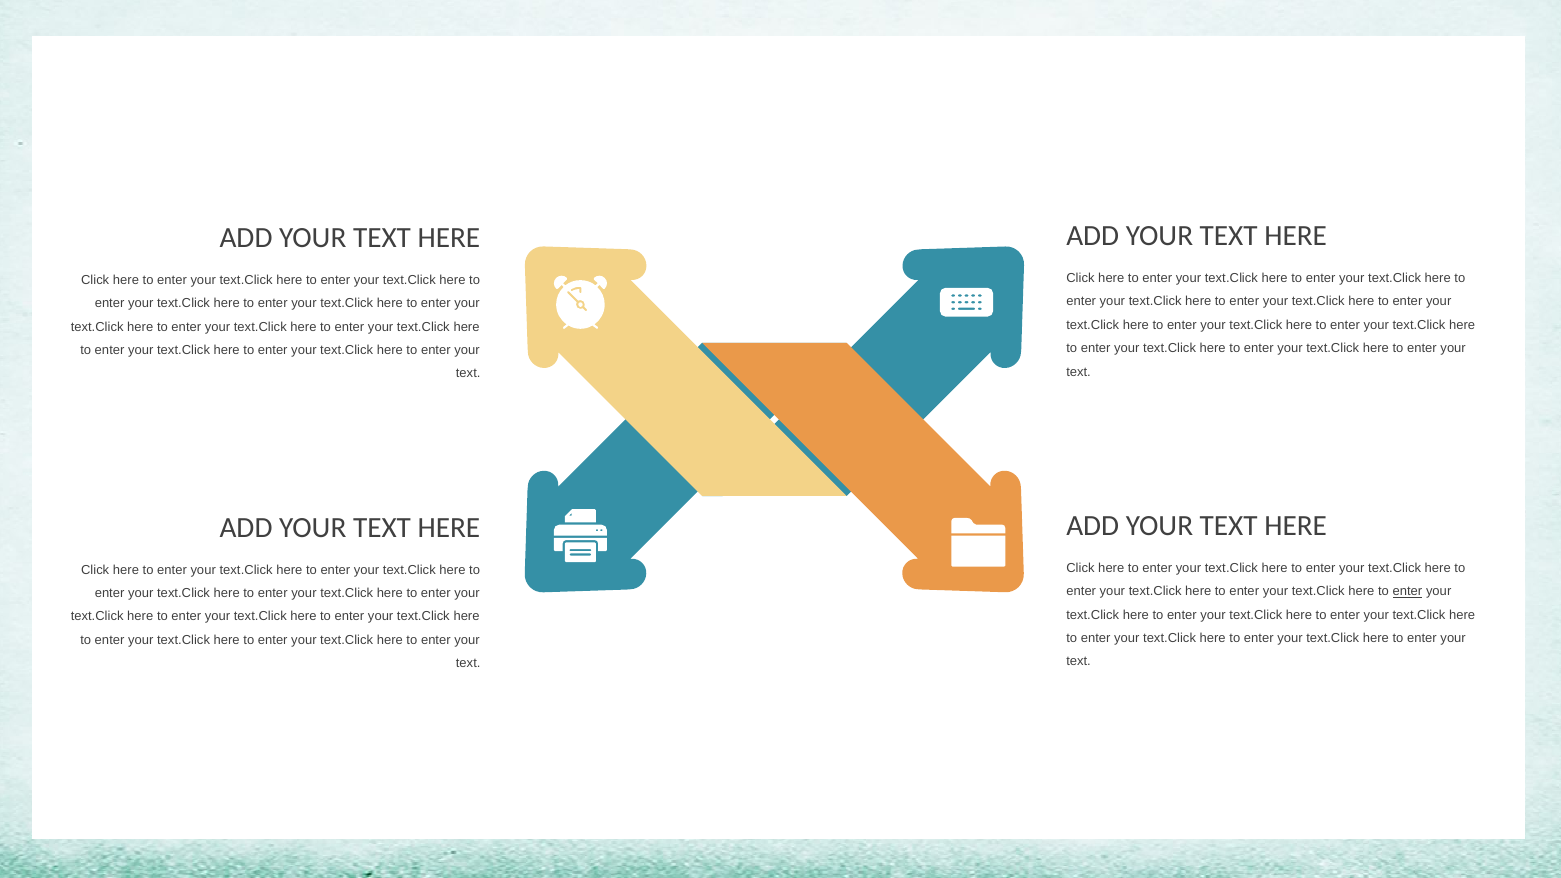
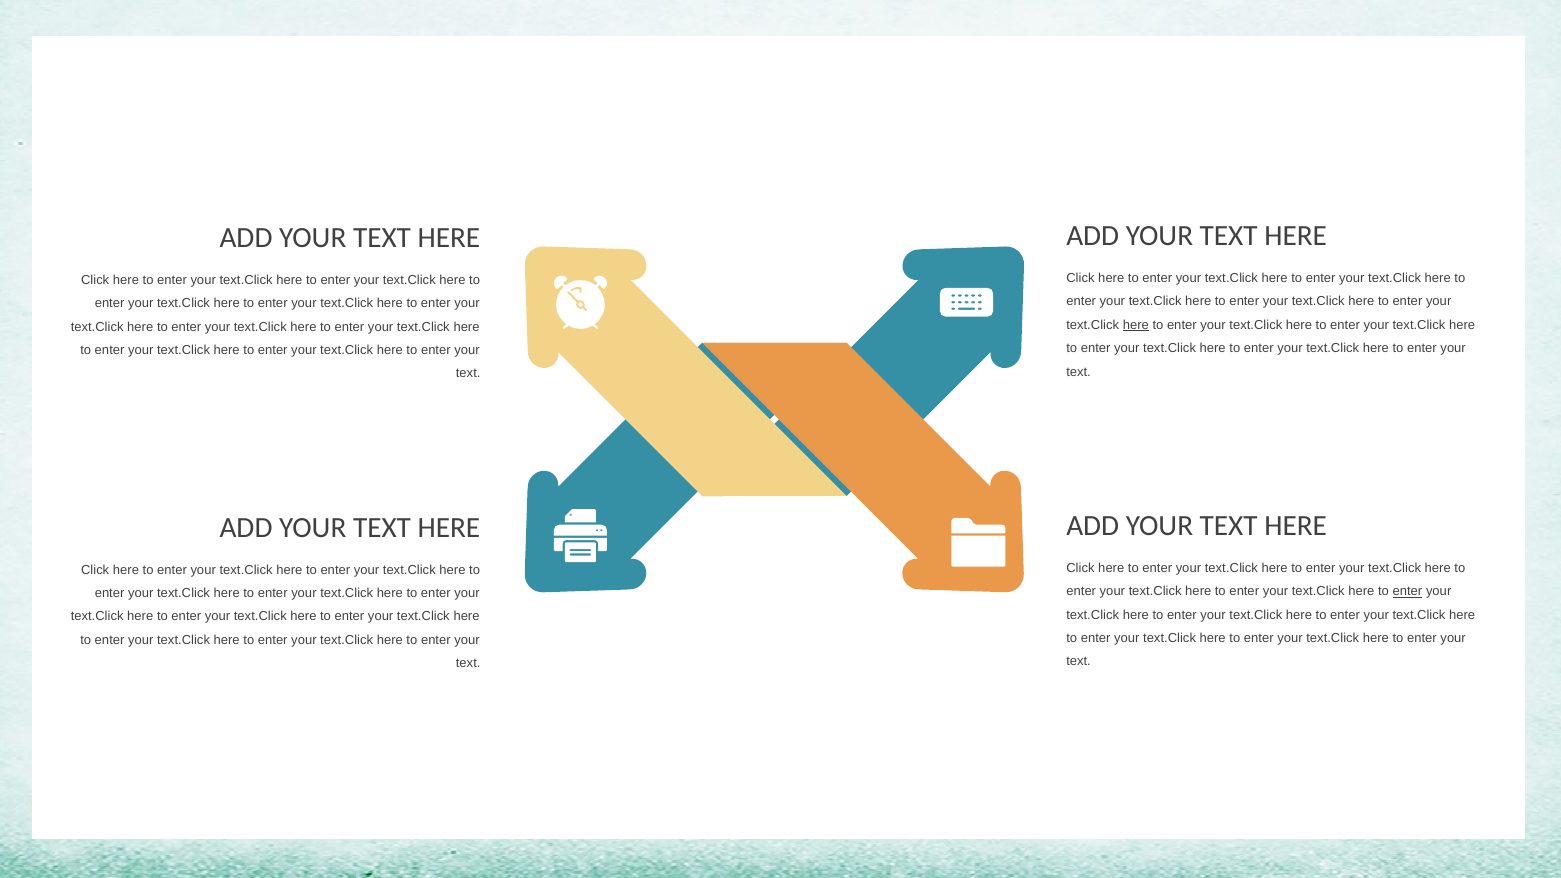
here underline: none -> present (1136, 325)
